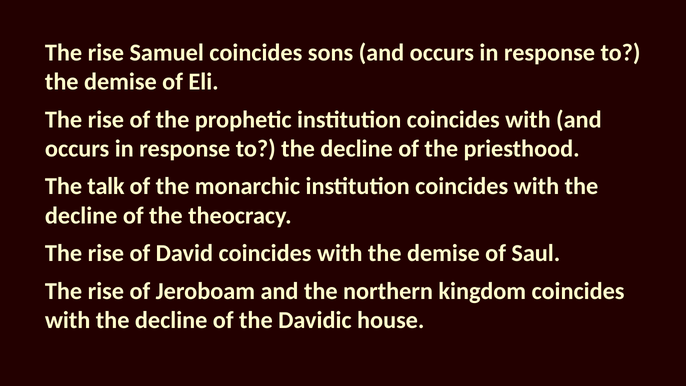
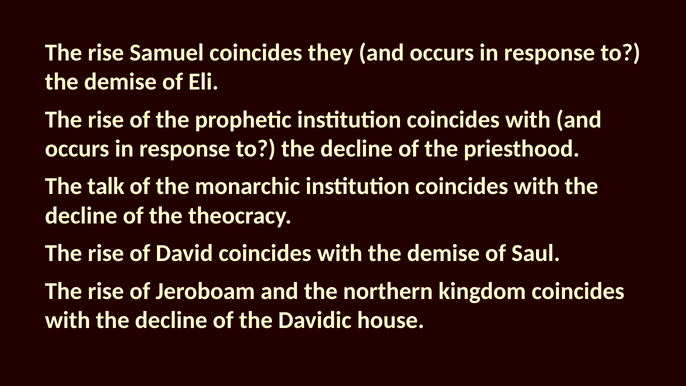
sons: sons -> they (331, 53)
